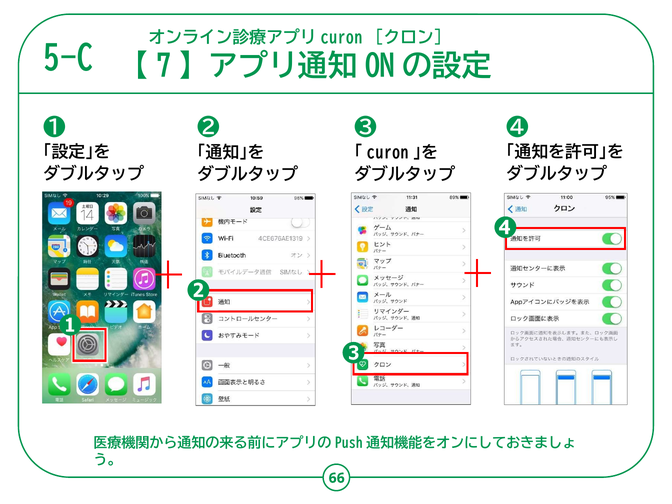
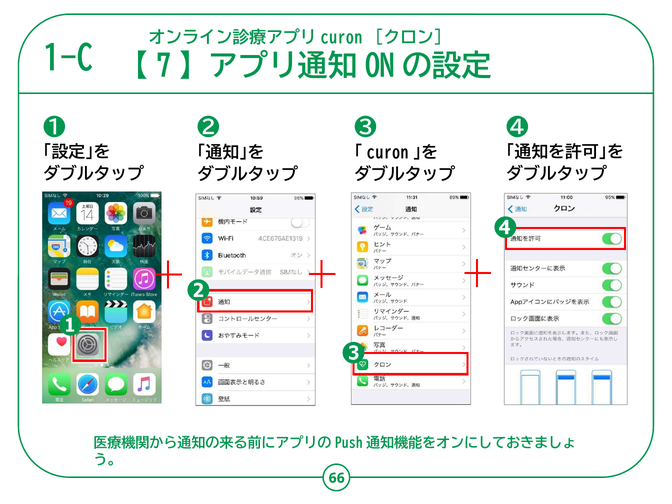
5-C: 5-C -> 1-C (68, 59)
